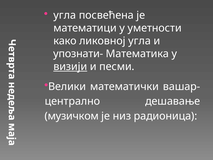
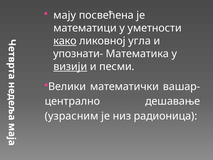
угла: угла -> мају (65, 15)
како underline: none -> present (65, 41)
музичком: музичком -> узрасним (72, 116)
